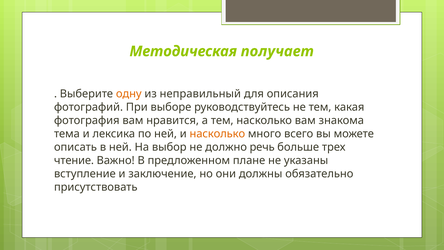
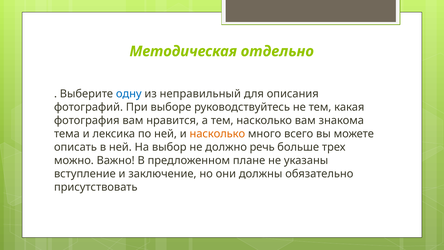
получает: получает -> отдельно (277, 51)
одну colour: orange -> blue (129, 94)
чтение: чтение -> можно (74, 160)
